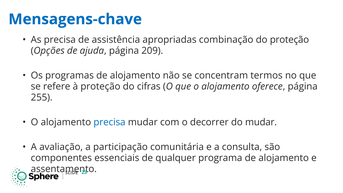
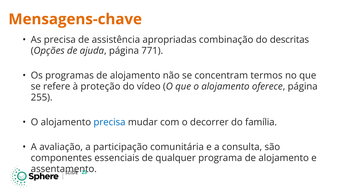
Mensagens-chave colour: blue -> orange (75, 19)
do proteção: proteção -> descritas (289, 40)
209: 209 -> 771 (152, 51)
cifras: cifras -> vídeo (149, 86)
do mudar: mudar -> família (261, 122)
